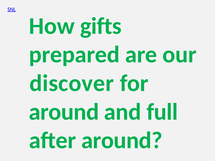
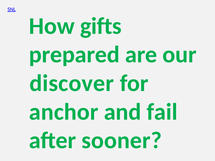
around: around -> anchor (64, 112)
full: full -> fail (162, 112)
after around: around -> sooner (122, 141)
